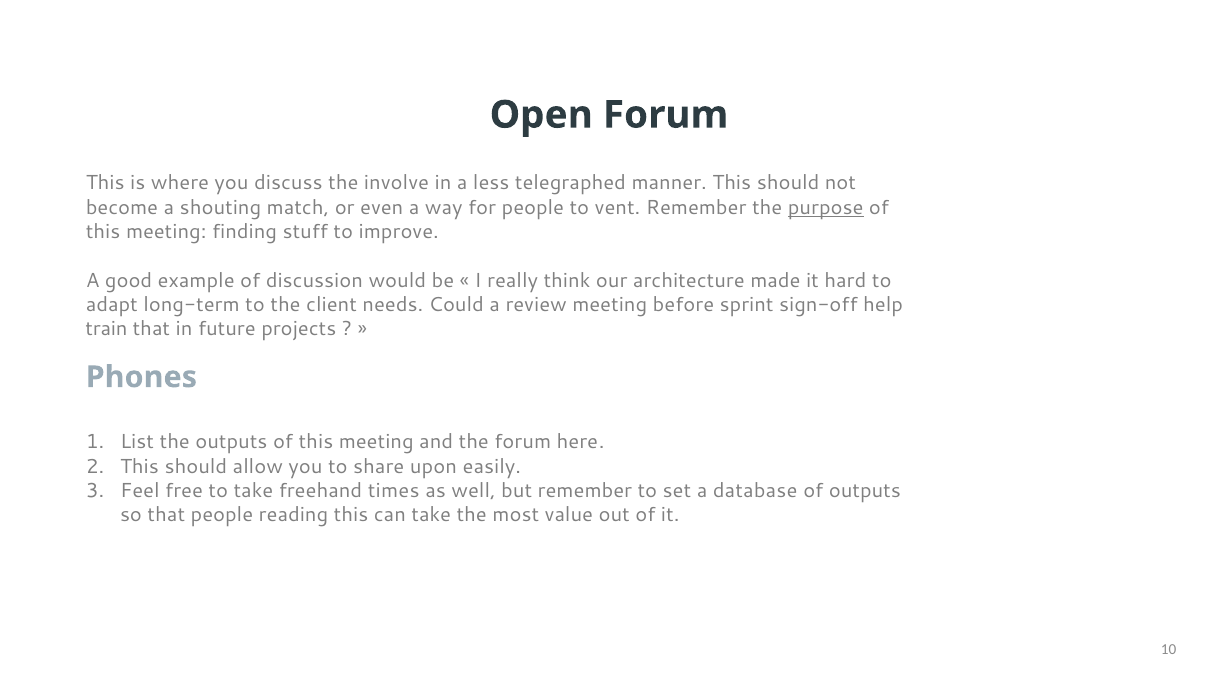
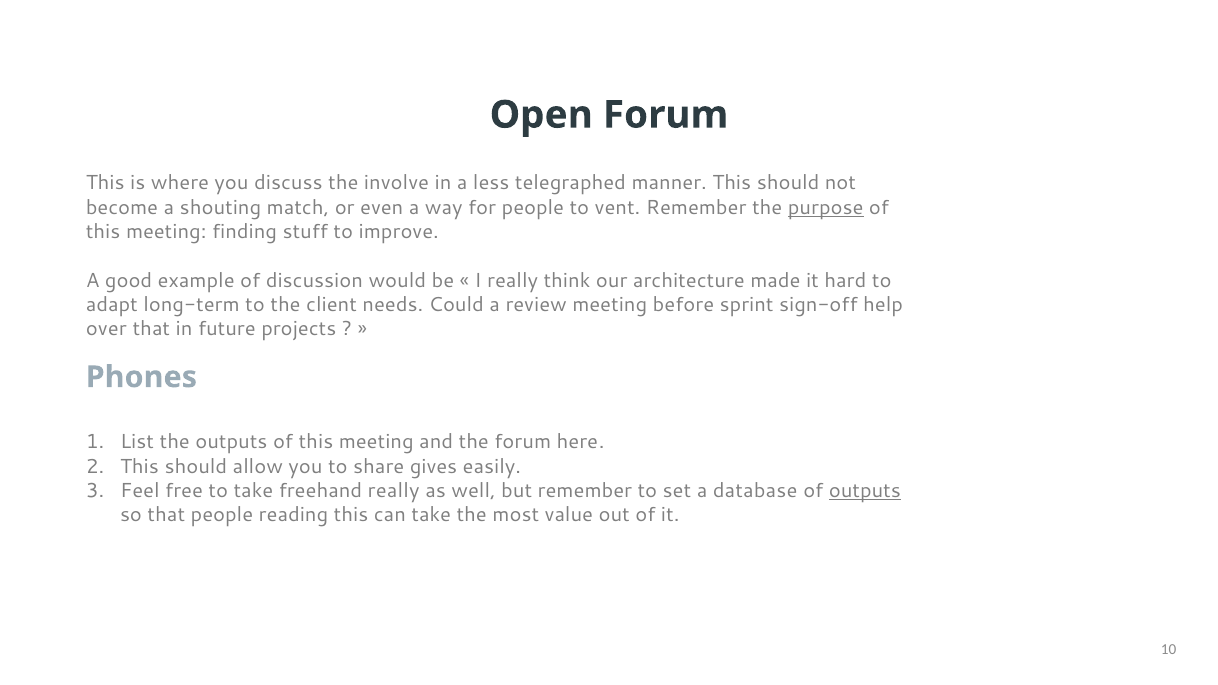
train: train -> over (106, 329)
upon: upon -> gives (434, 467)
freehand times: times -> really (394, 491)
outputs underline: none -> present (865, 491)
